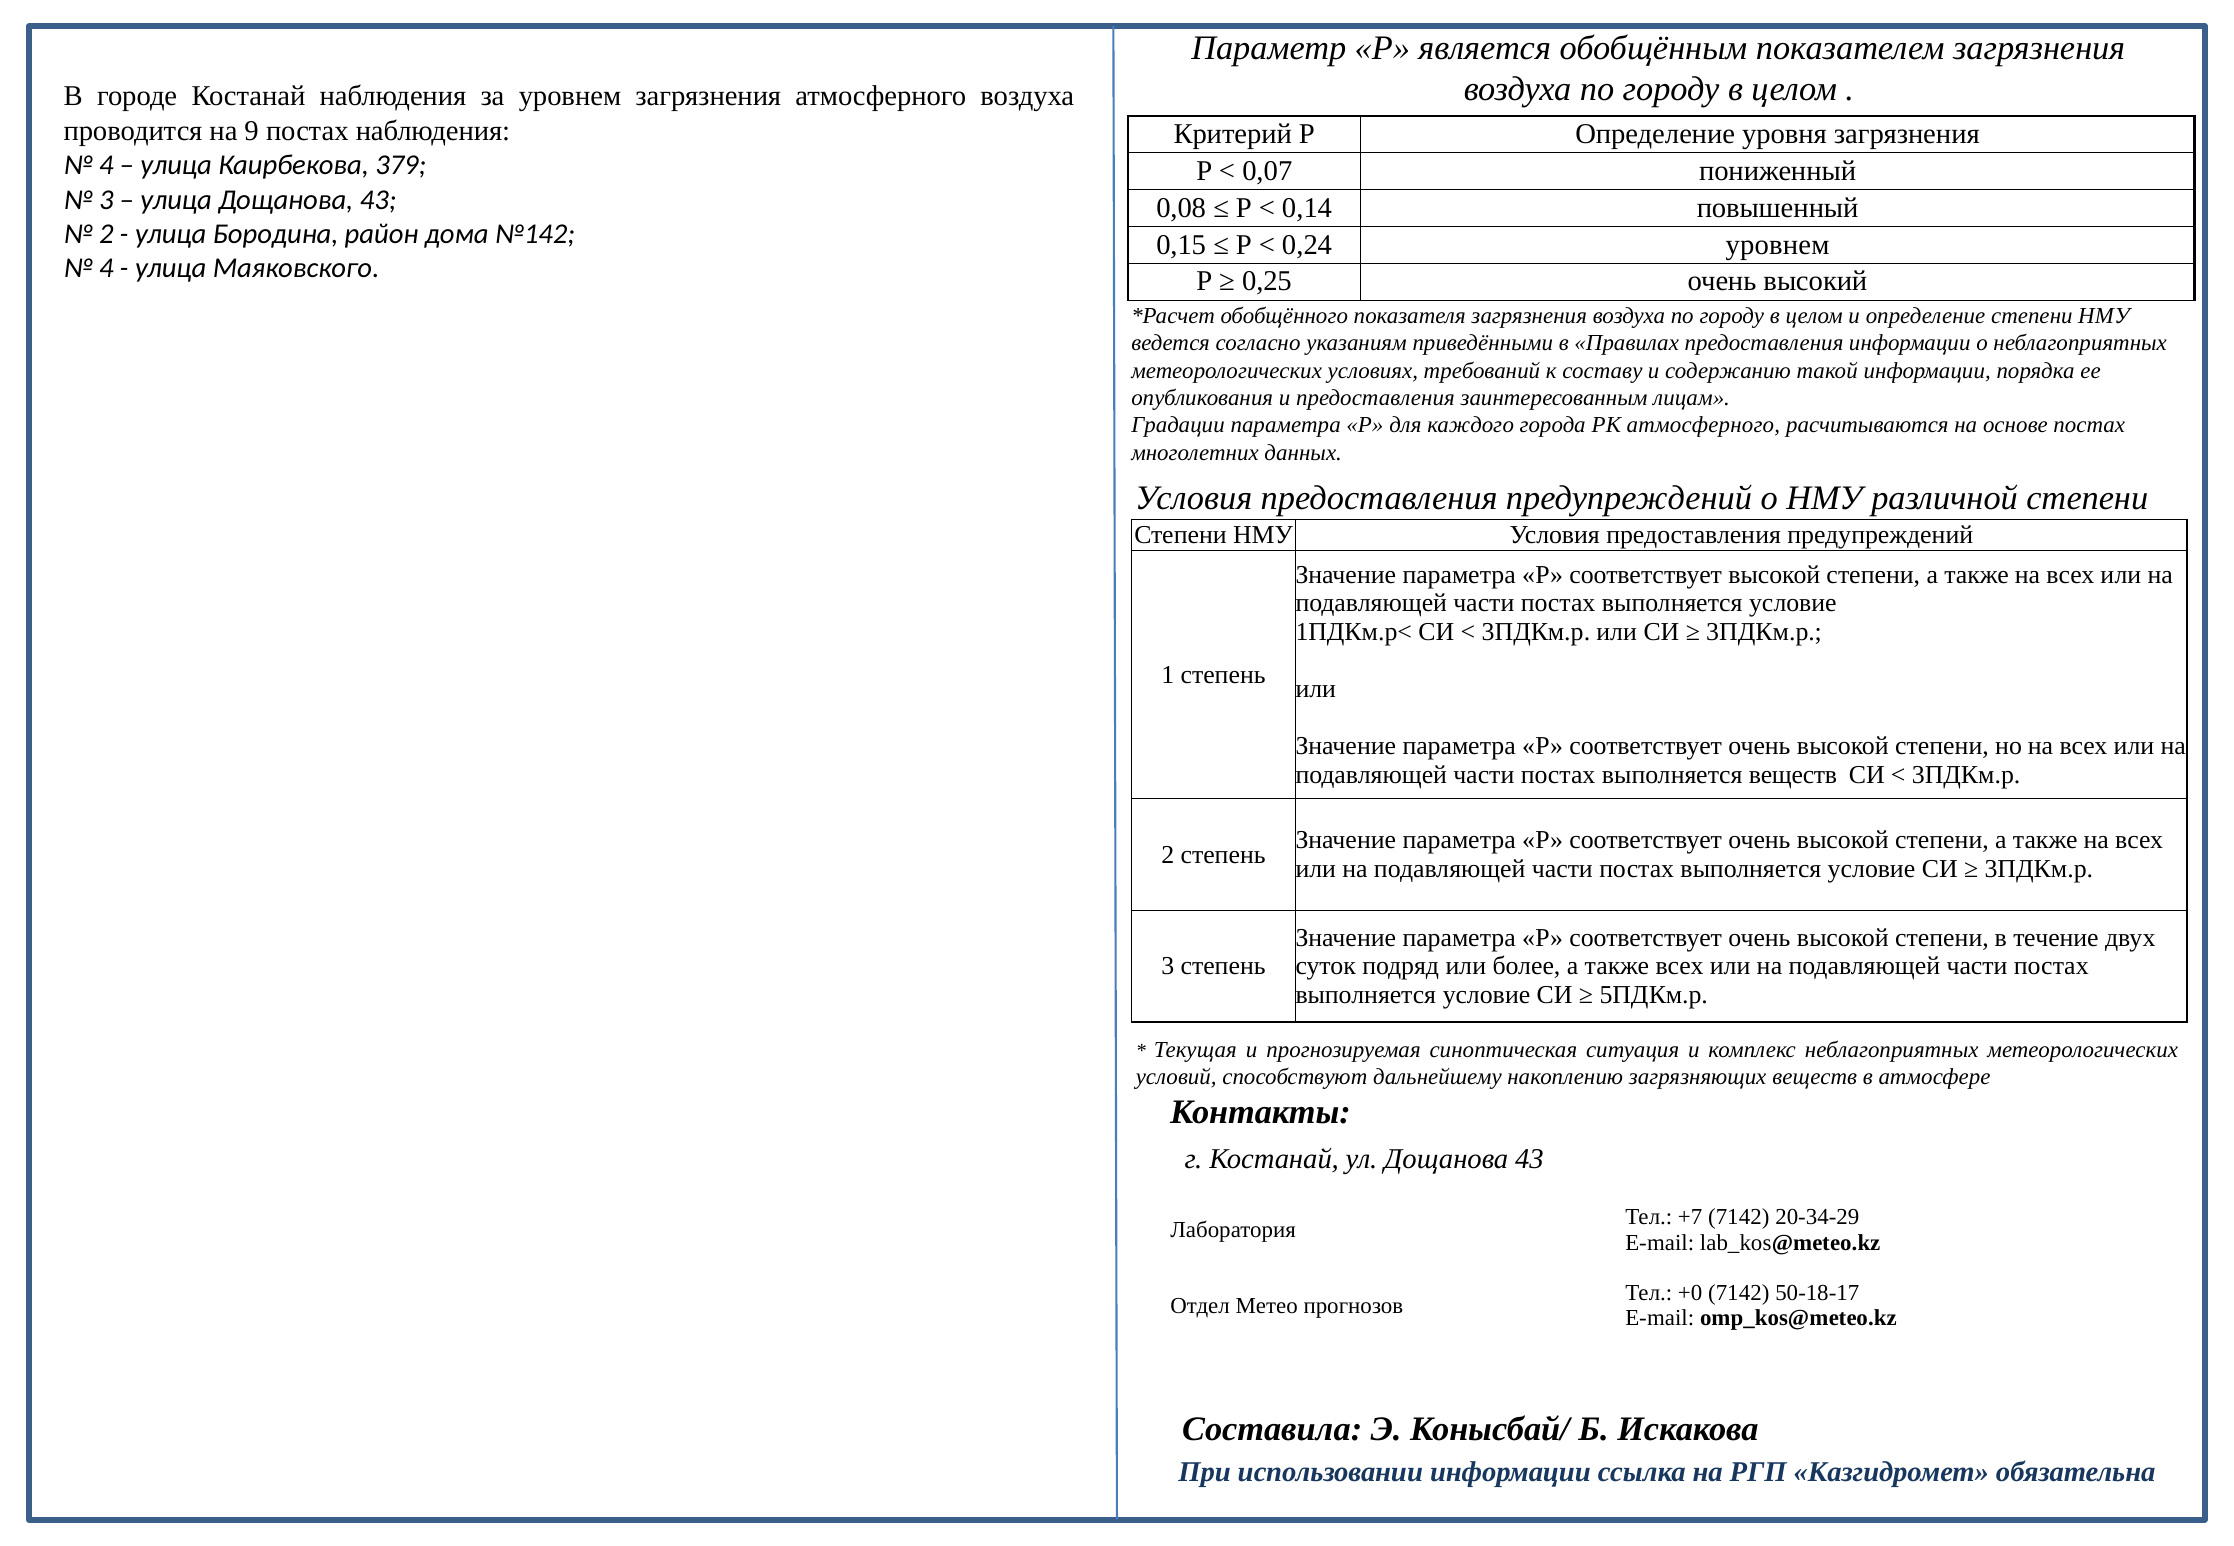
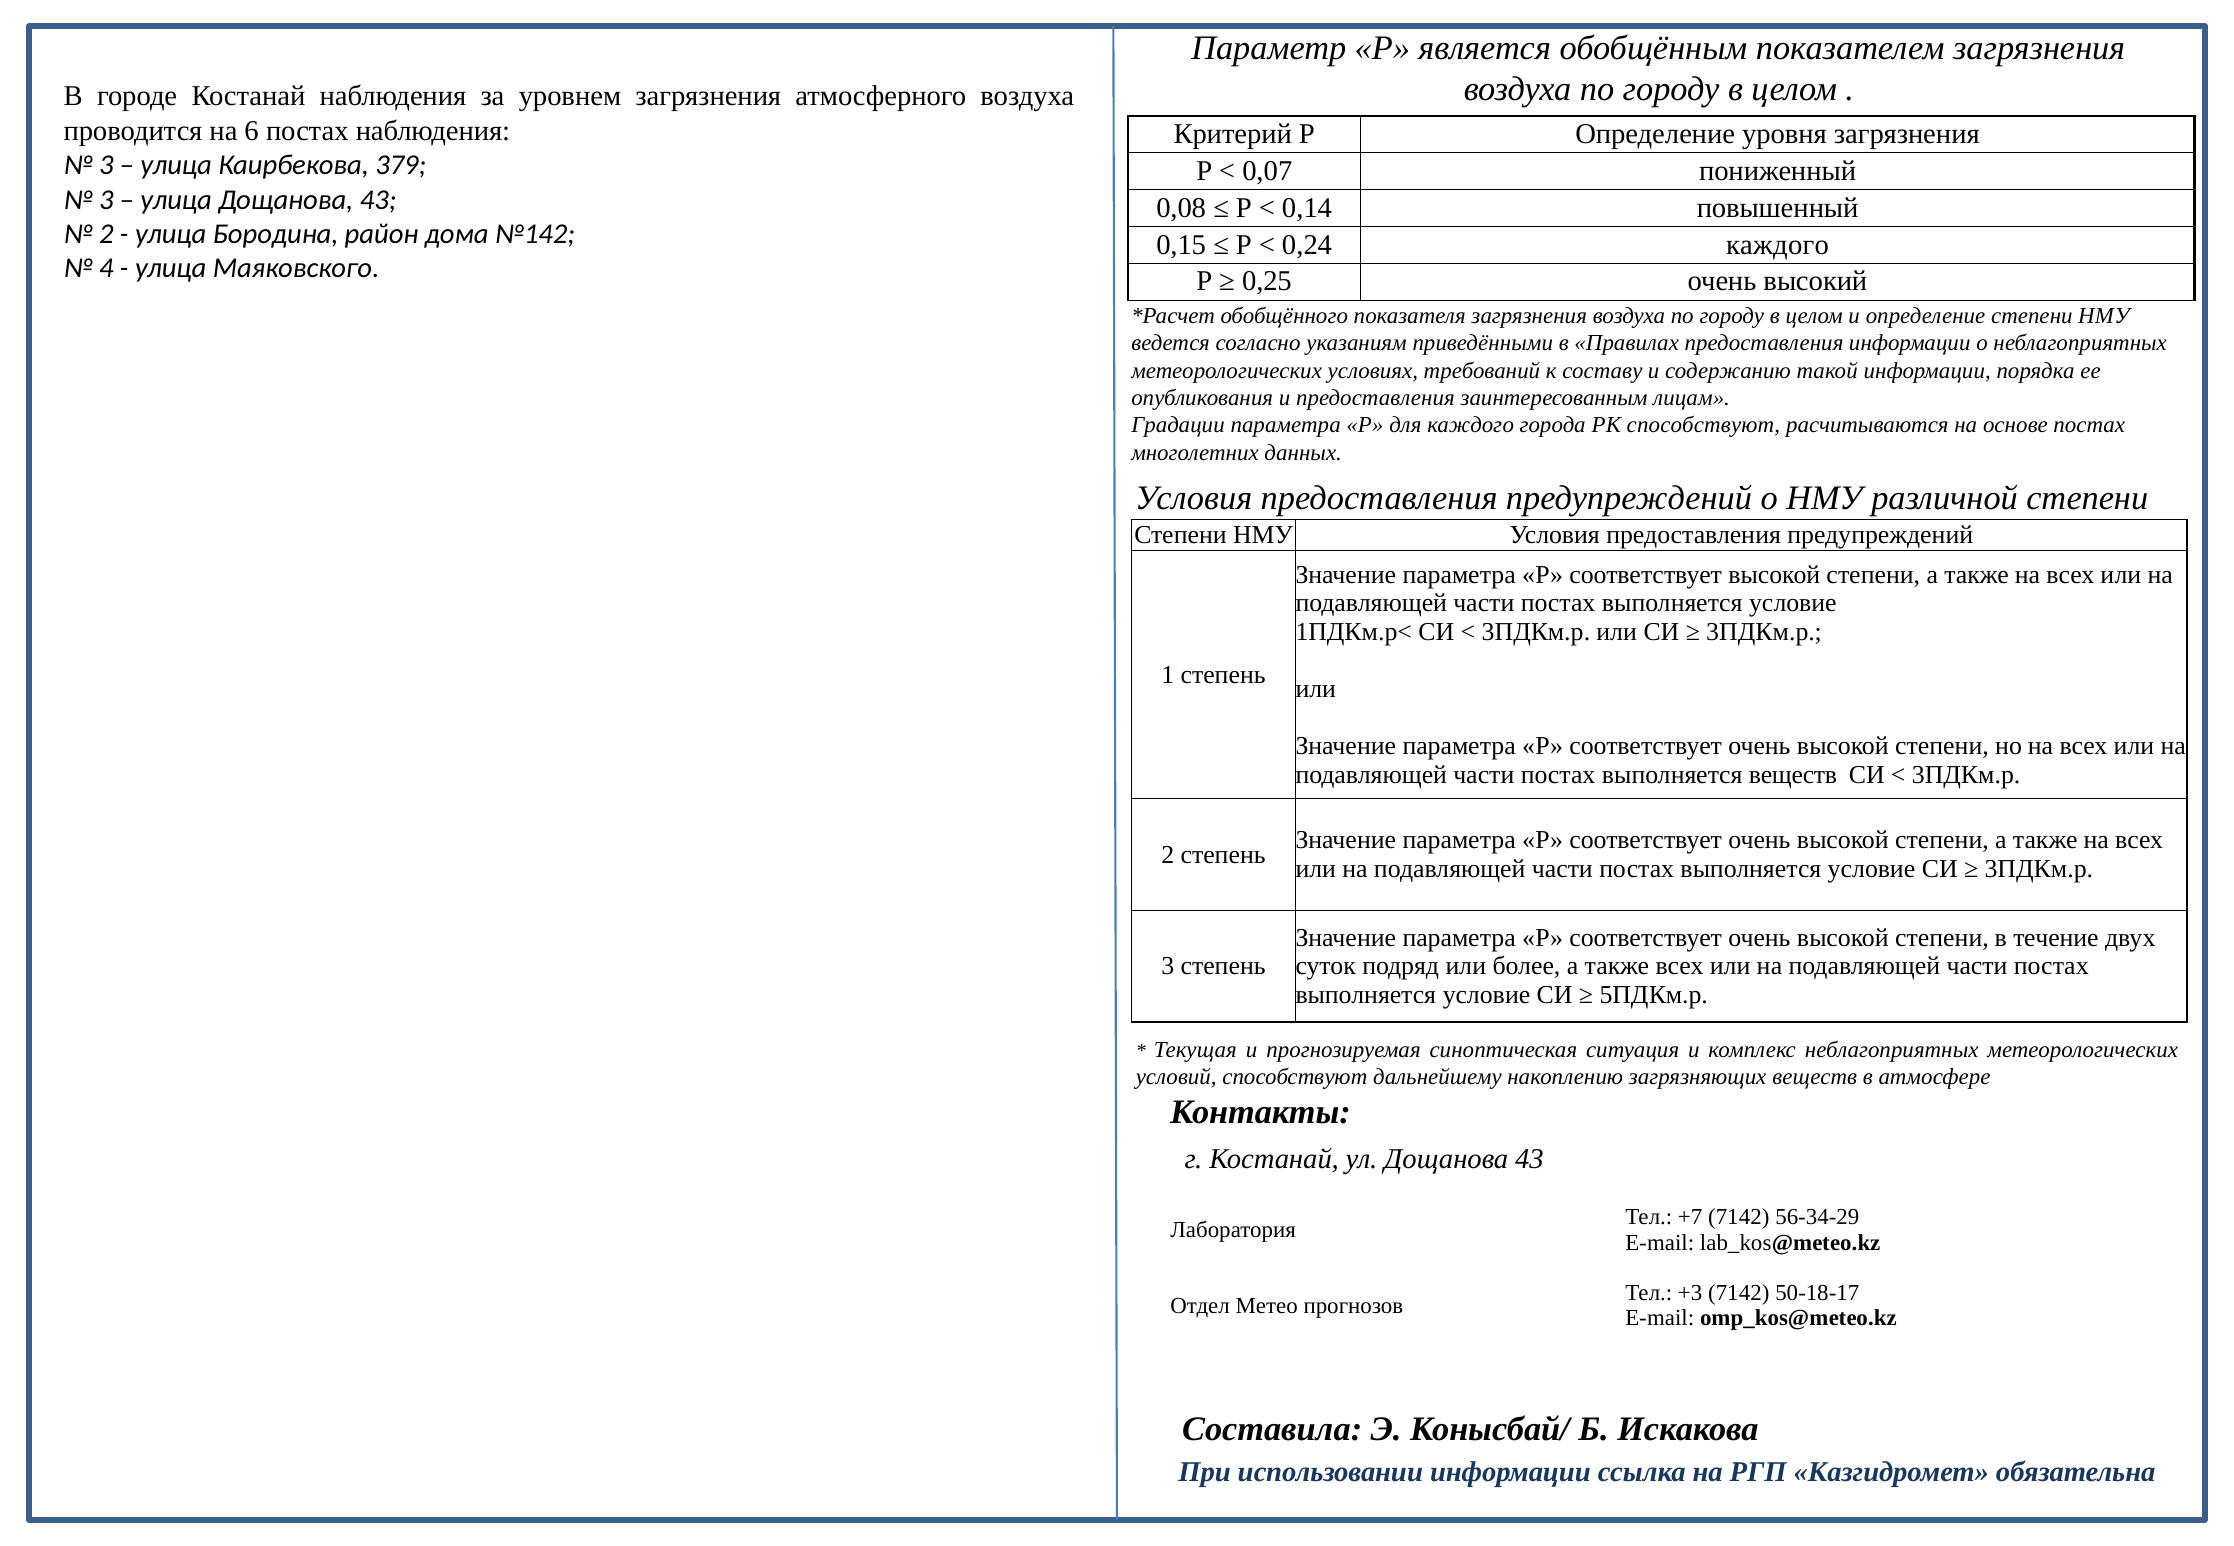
9: 9 -> 6 (252, 131)
4: 4 -> 3 (106, 165)
0,24 уровнем: уровнем -> каждого (1778, 245)
РК атмосферного: атмосферного -> способствуют (1703, 425)
20-34-29: 20-34-29 -> 56-34-29 (1817, 1218)
+0: +0 -> +3 (1690, 1293)
